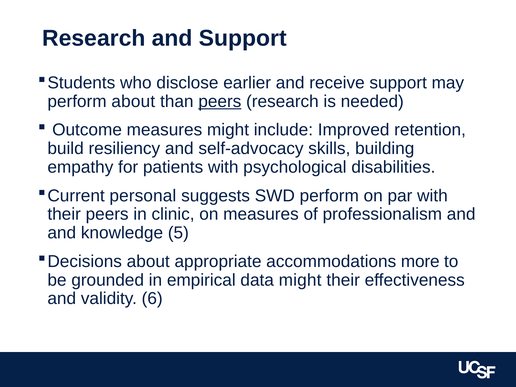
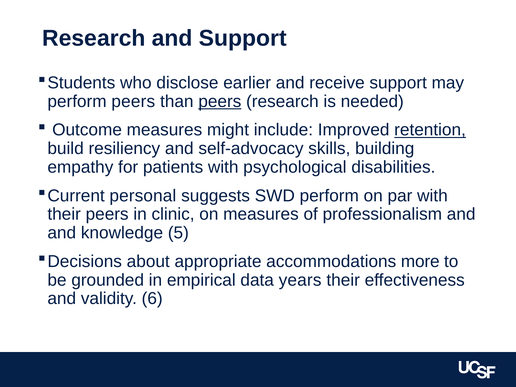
perform about: about -> peers (133, 101)
retention underline: none -> present (430, 130)
data might: might -> years (300, 280)
